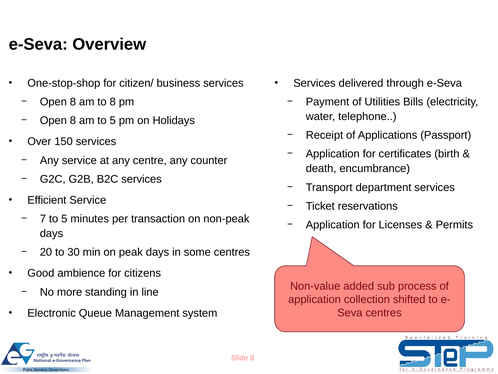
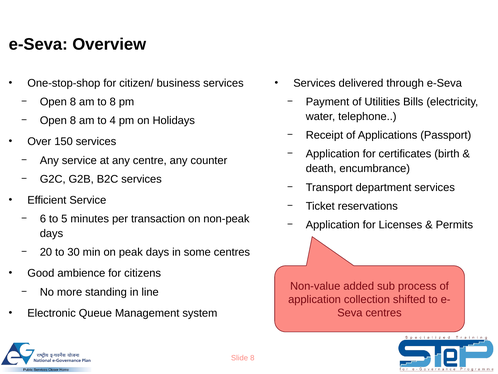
am to 5: 5 -> 4 (113, 120)
7: 7 -> 6 (43, 219)
